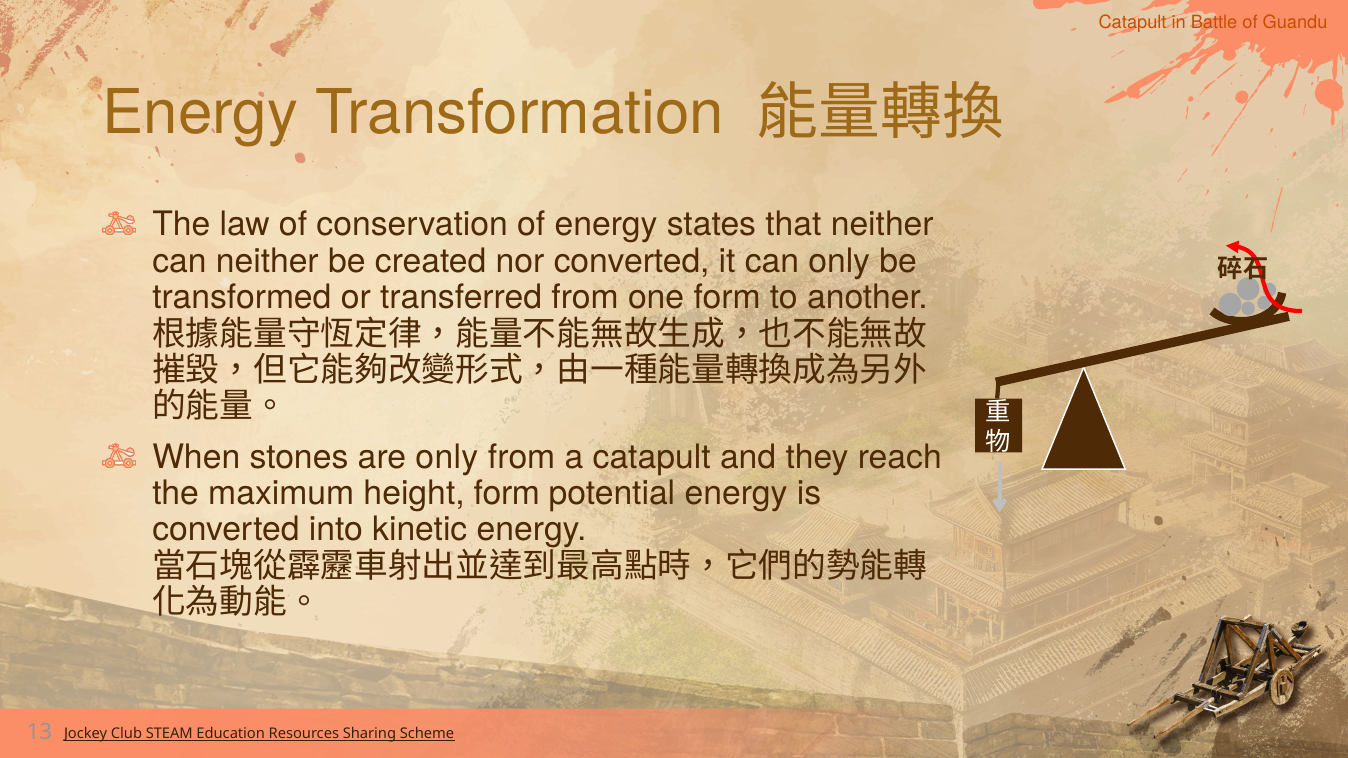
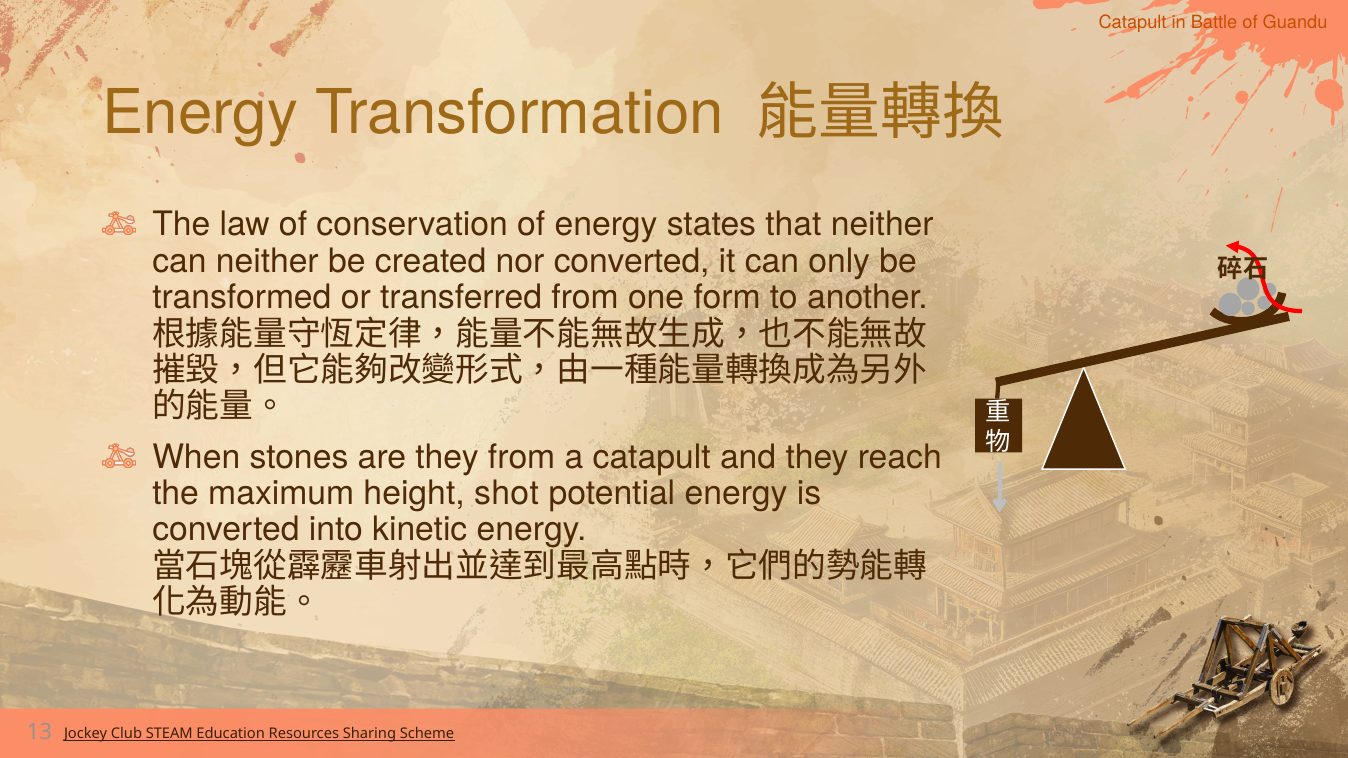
are only: only -> they (447, 457)
height form: form -> shot (507, 494)
